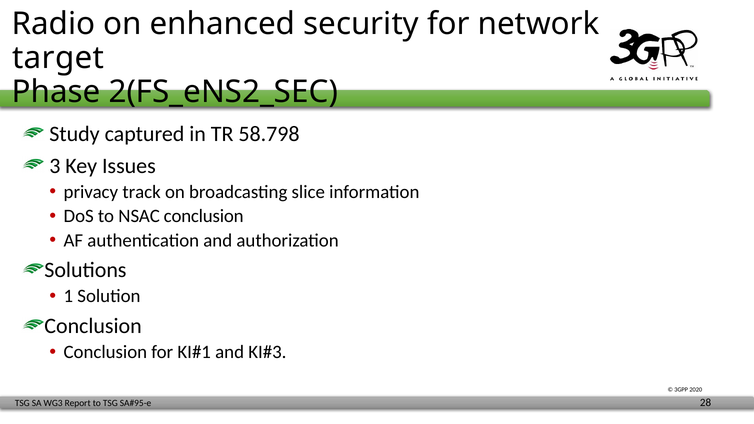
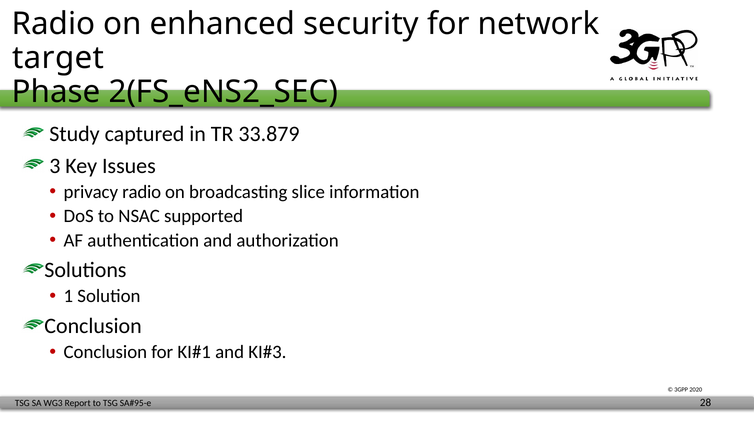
58.798: 58.798 -> 33.879 (269, 134)
privacy track: track -> radio (142, 192)
NSAC conclusion: conclusion -> supported (204, 216)
